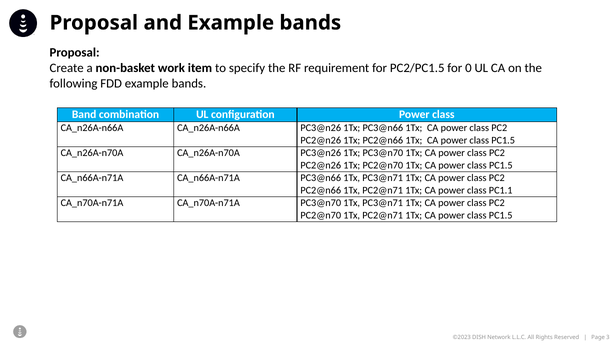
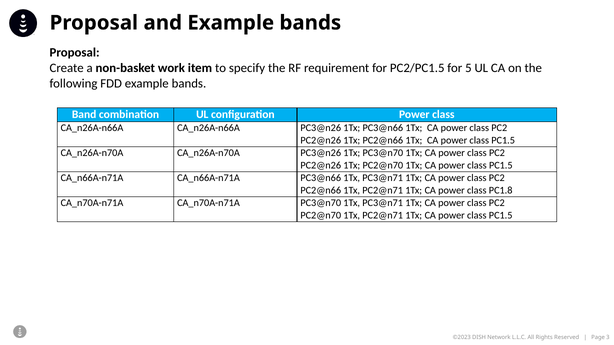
0: 0 -> 5 (468, 68)
PC1.1: PC1.1 -> PC1.8 (501, 191)
